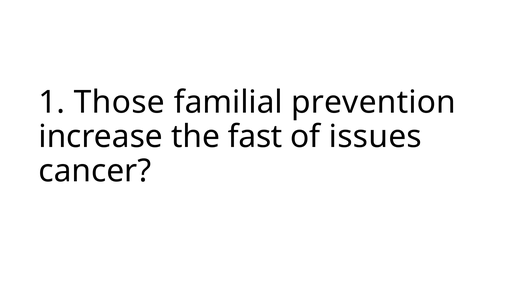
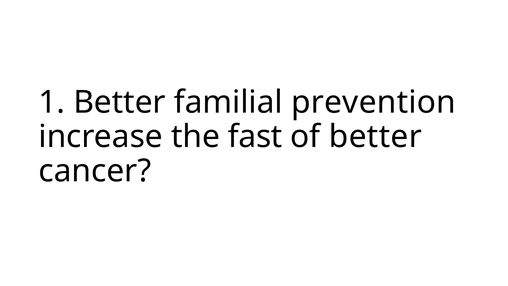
1 Those: Those -> Better (120, 102)
of issues: issues -> better (375, 137)
